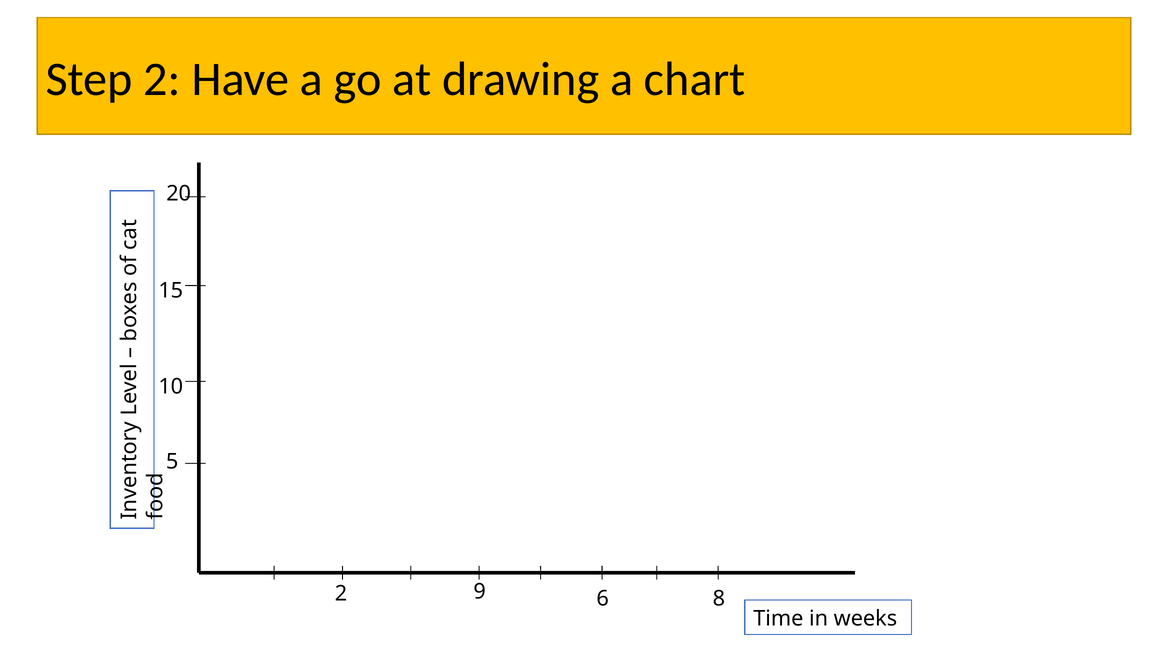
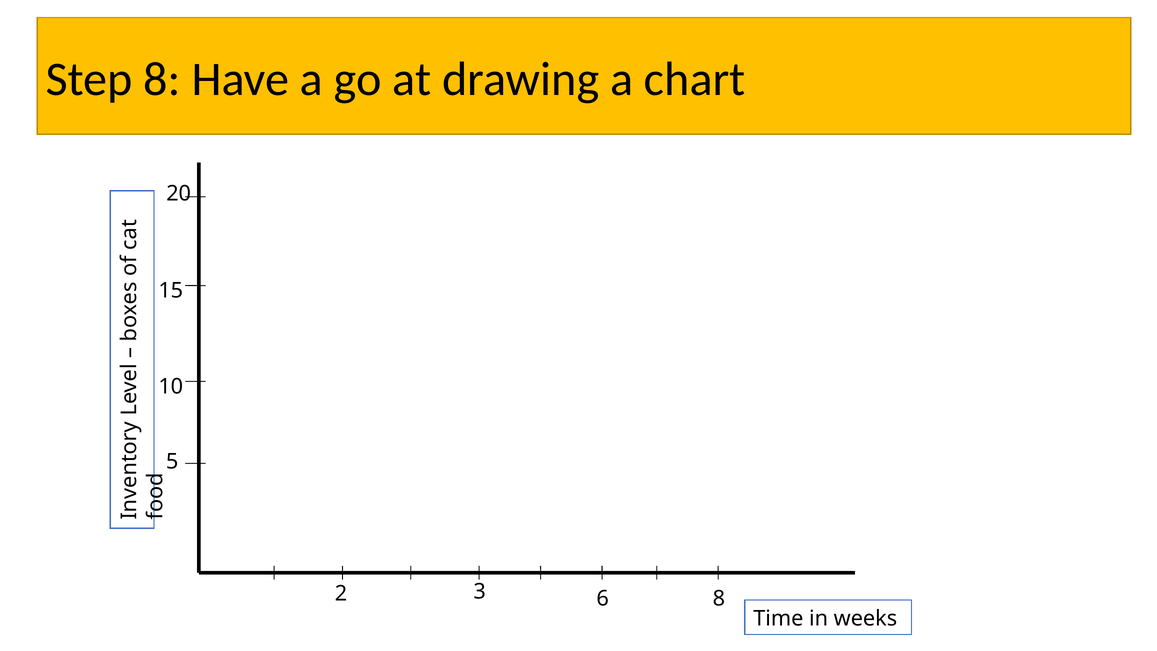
Step 2: 2 -> 8 (162, 79)
9: 9 -> 3 (480, 591)
